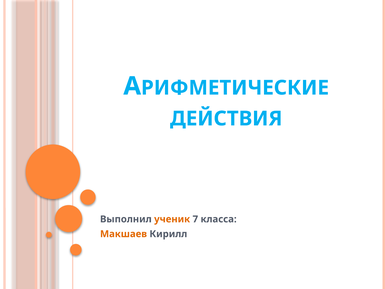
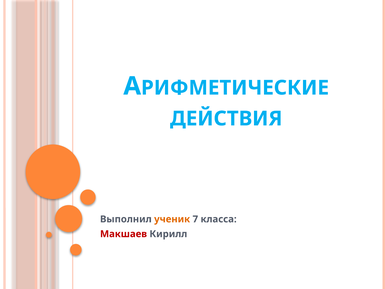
Макшаев colour: orange -> red (124, 234)
